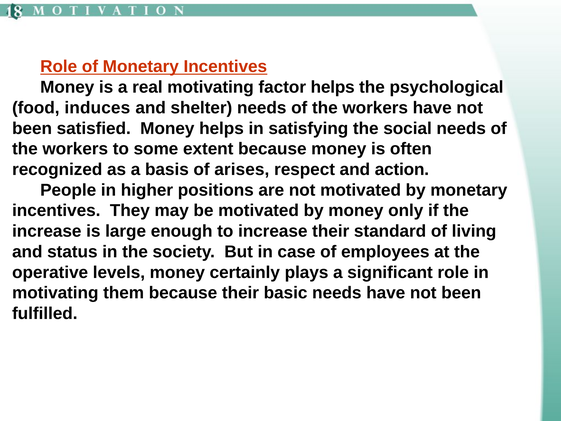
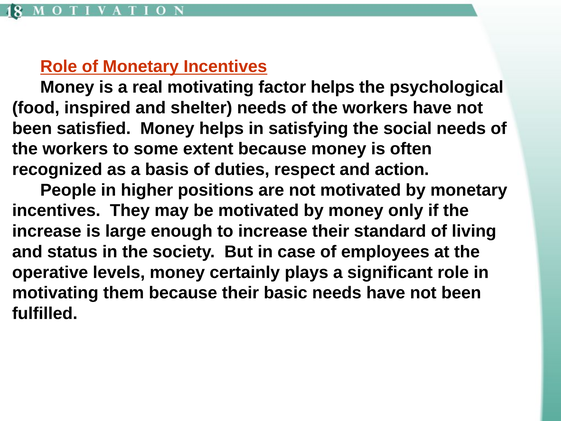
induces: induces -> inspired (97, 108)
arises: arises -> duties (242, 169)
